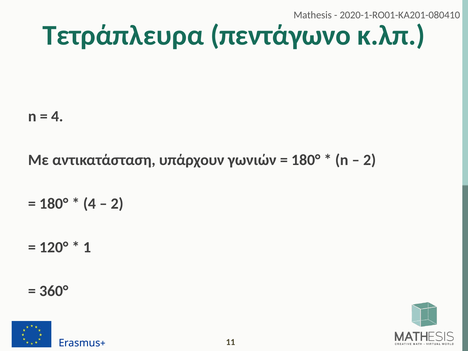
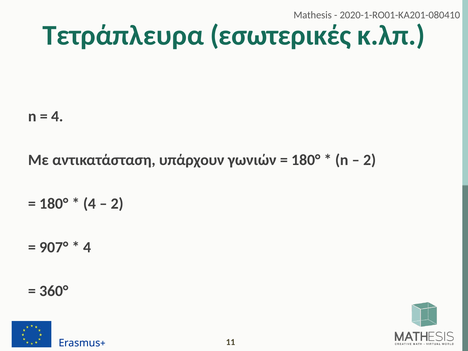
πεντάγωνο: πεντάγωνο -> εσωτερικές (281, 36)
120°: 120° -> 907° (54, 247)
1: 1 -> 4 (87, 247)
